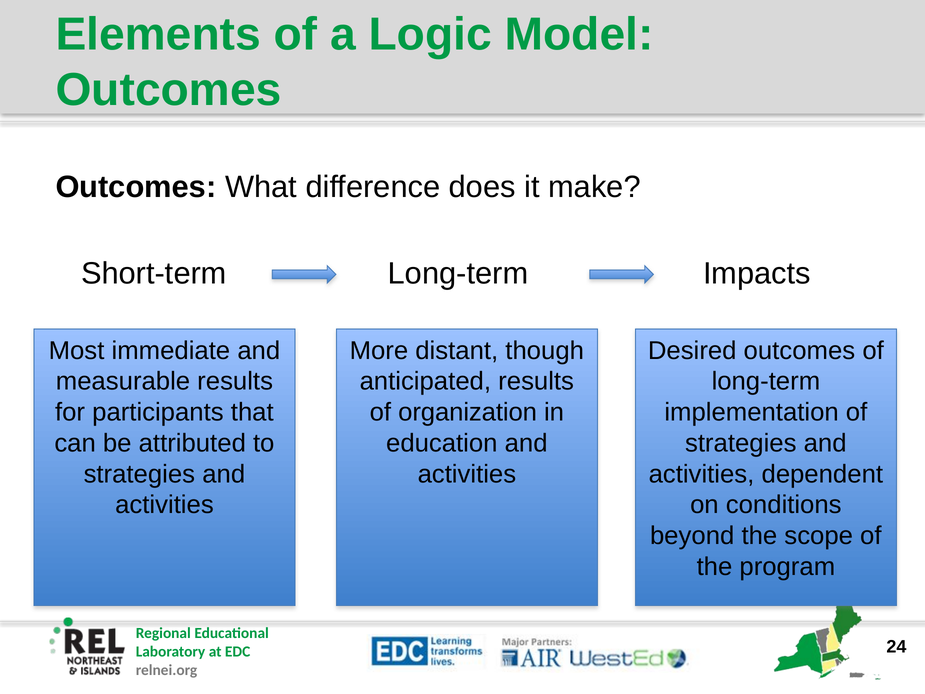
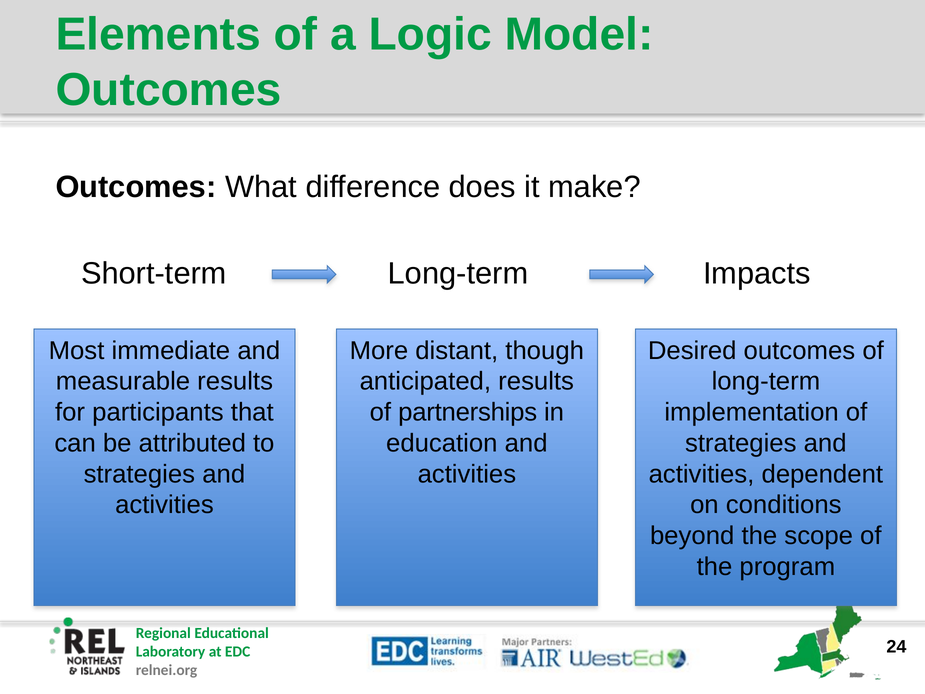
organization: organization -> partnerships (468, 412)
